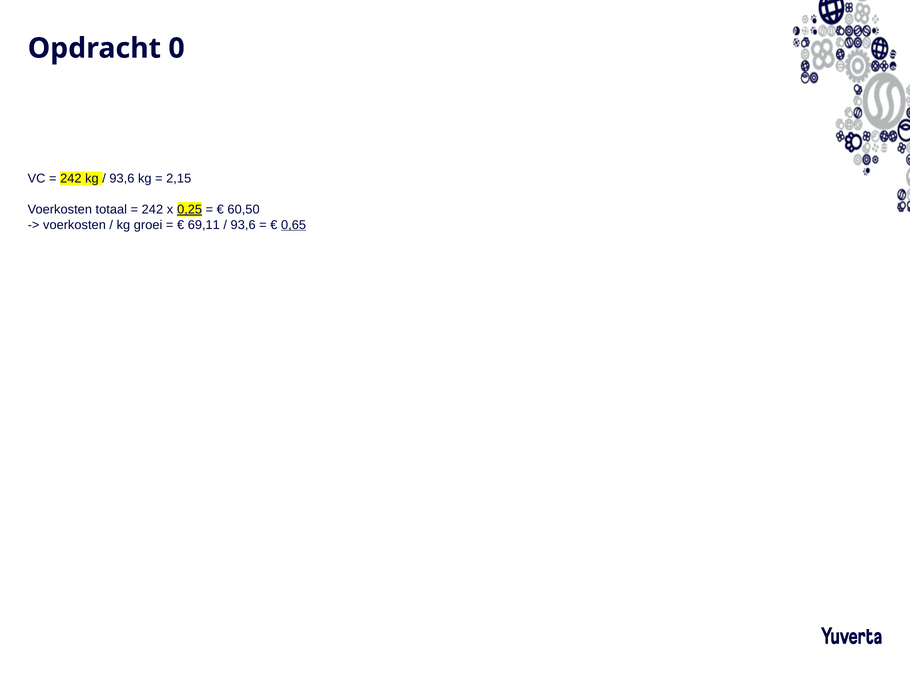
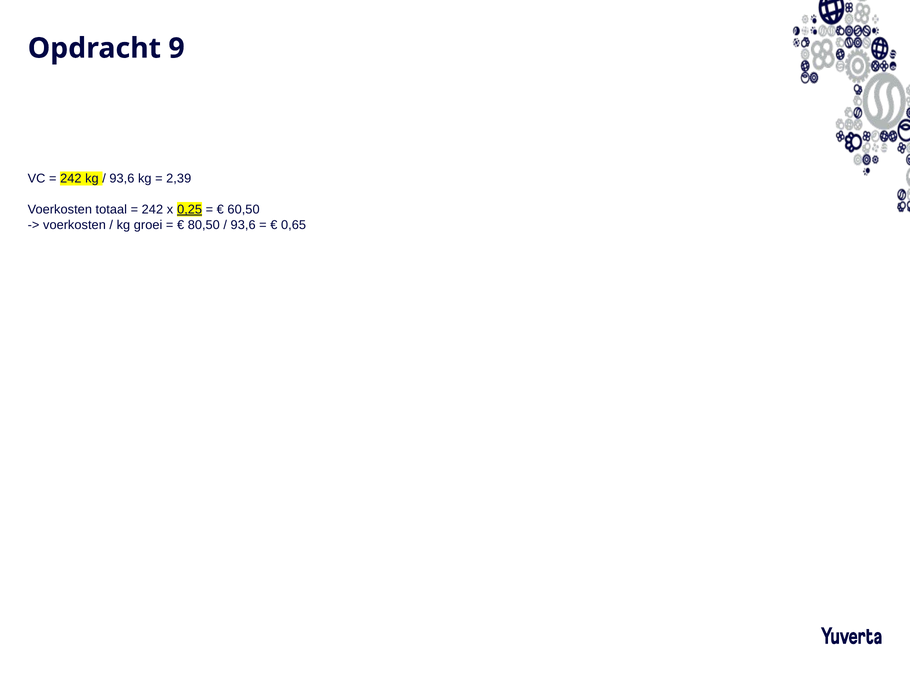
0: 0 -> 9 (177, 48)
2,15: 2,15 -> 2,39 (179, 179)
69,11: 69,11 -> 80,50 (204, 225)
0,65 underline: present -> none (294, 225)
